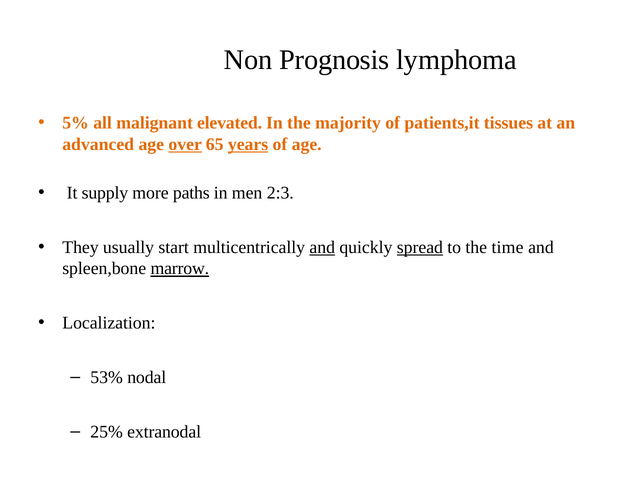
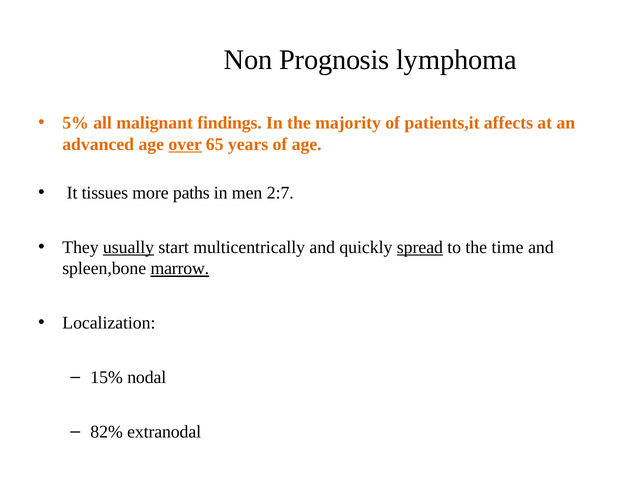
elevated: elevated -> findings (230, 123)
tissues: tissues -> affects (508, 123)
years underline: present -> none (248, 144)
supply: supply -> tissues (105, 193)
2:3: 2:3 -> 2:7 (280, 193)
usually underline: none -> present (129, 247)
and underline: present -> none (322, 247)
53%: 53% -> 15% (107, 378)
25%: 25% -> 82% (107, 432)
